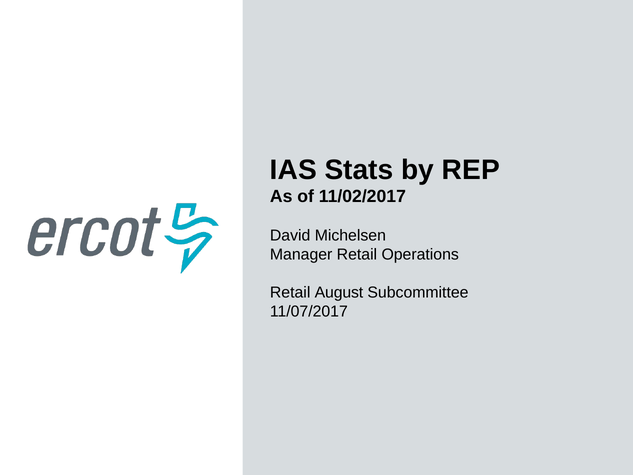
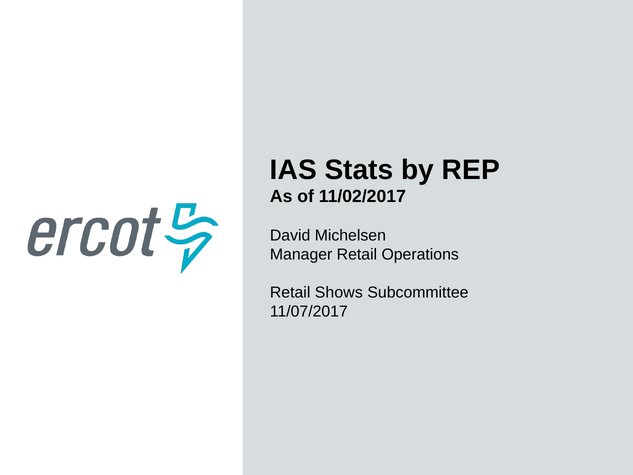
August: August -> Shows (339, 292)
